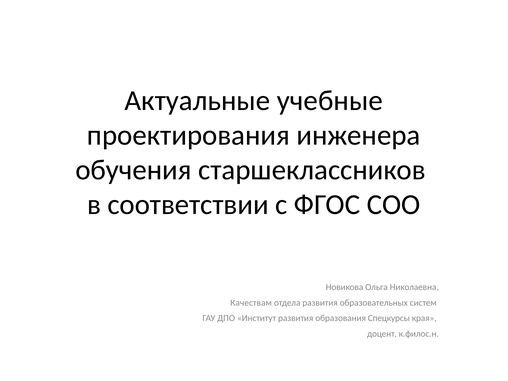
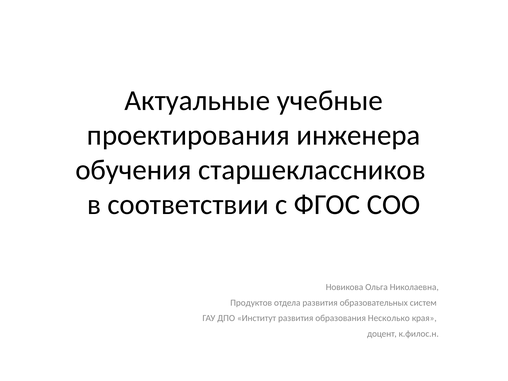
Качествам: Качествам -> Продуктов (251, 303)
Спецкурсы: Спецкурсы -> Несколько (389, 318)
